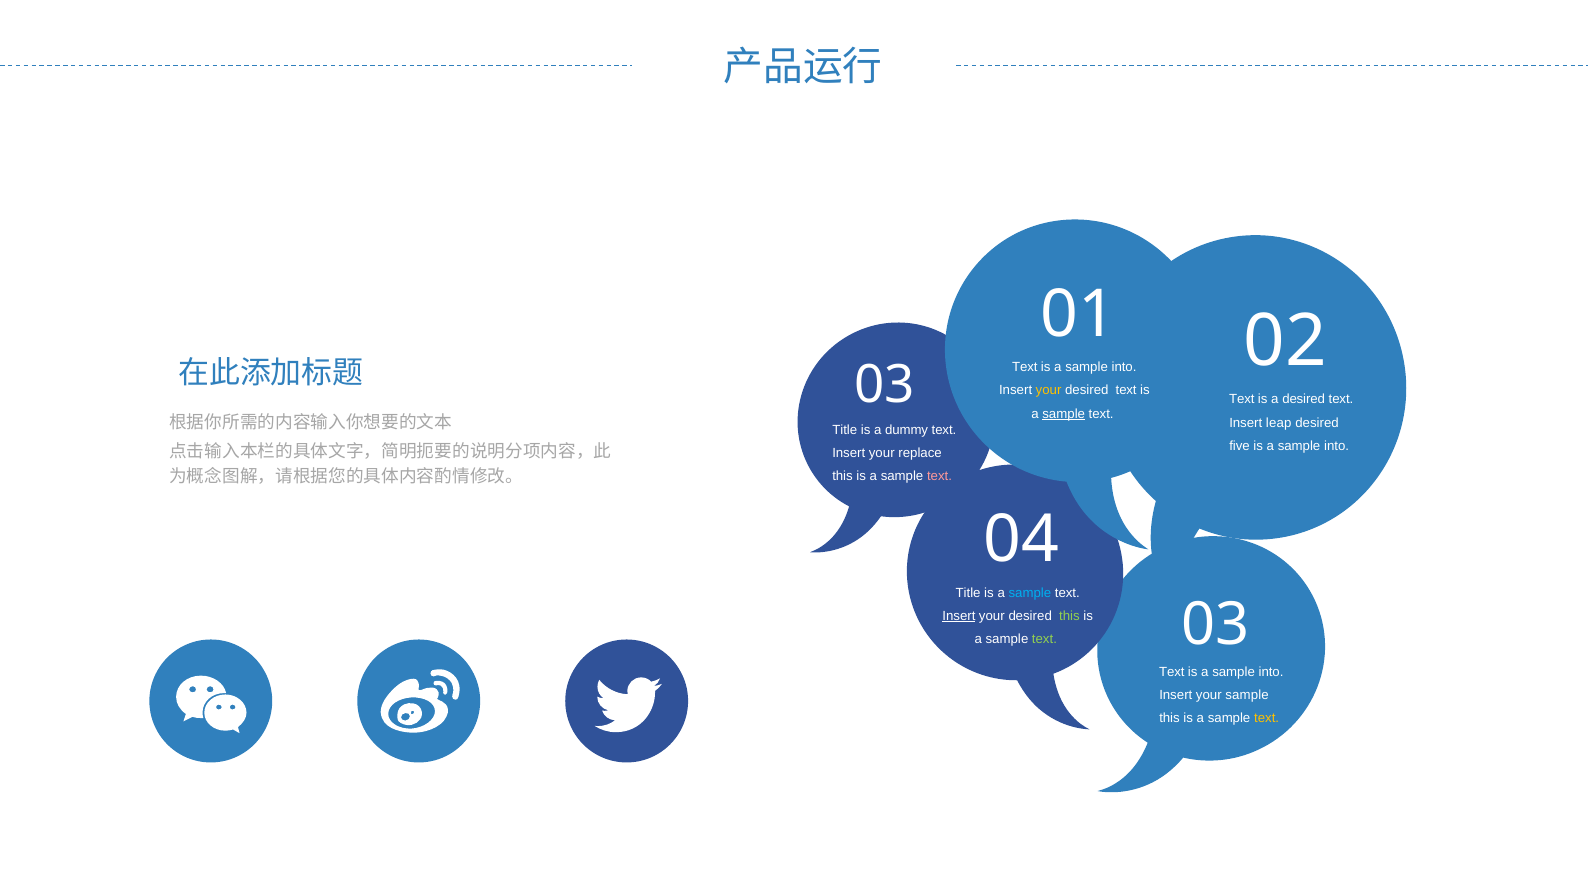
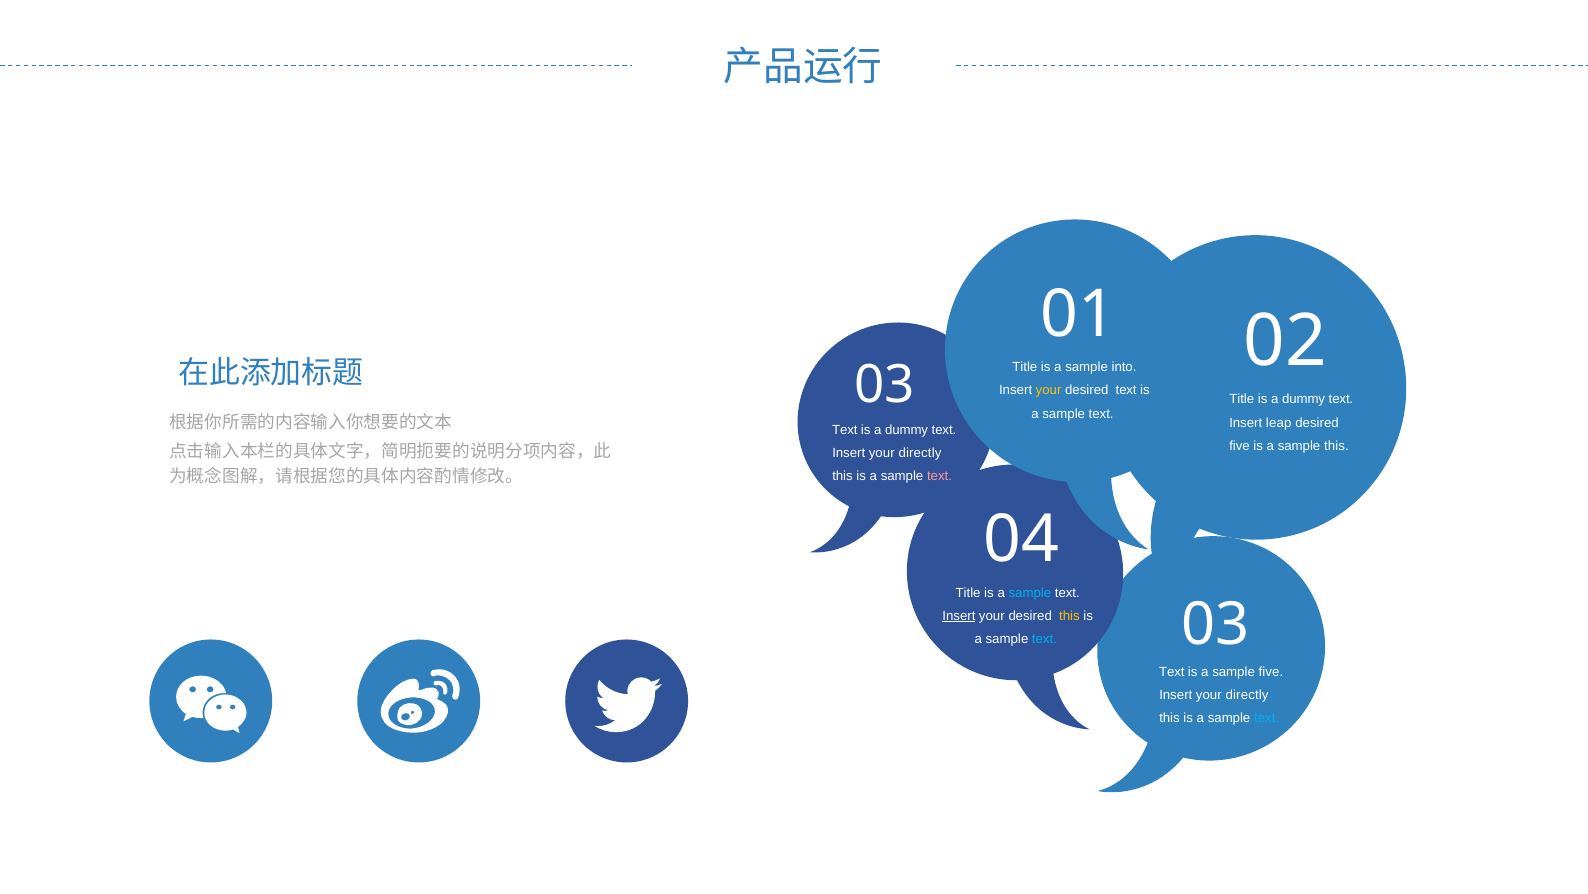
Text: Text -> Title (1025, 367)
Text: Text -> Title (1242, 399)
desired: desired -> dummy (1304, 399)
sample underline: present -> none (1064, 414)
Title: Title -> Text (845, 430)
into: into -> this (1337, 446)
replace: replace -> directly (920, 453)
this colour: light green -> yellow (1069, 615)
text colour: light green -> light blue (1044, 639)
into: into -> five (1271, 672)
sample: sample -> directly (1247, 695)
text colour: yellow -> light blue (1267, 718)
